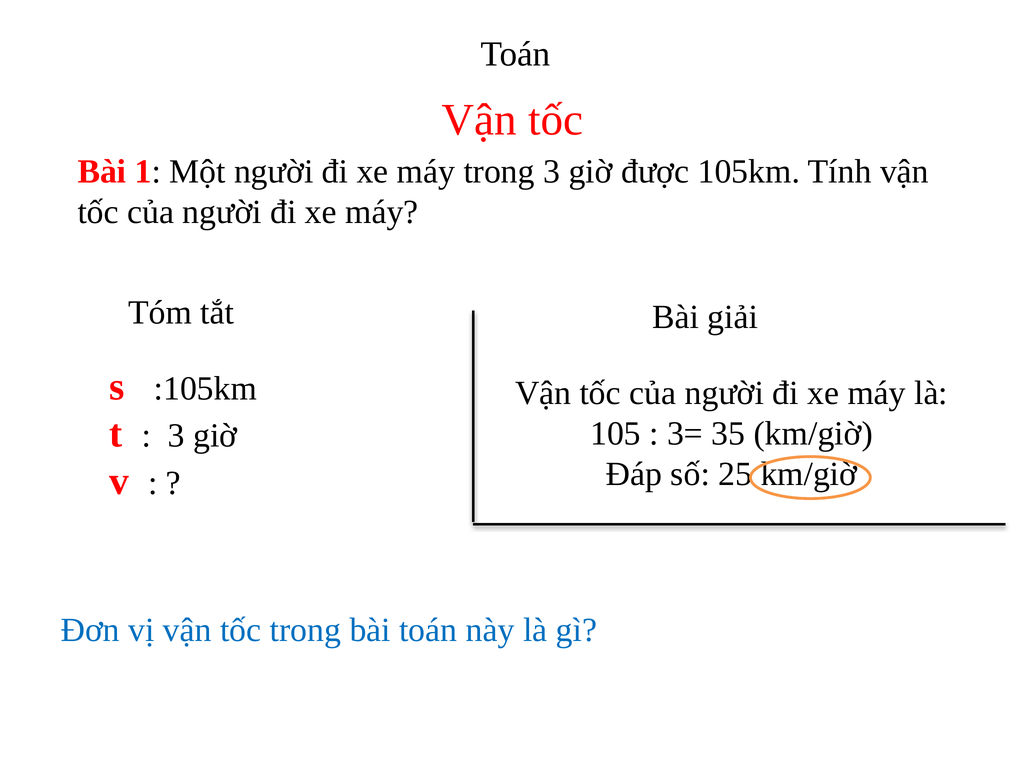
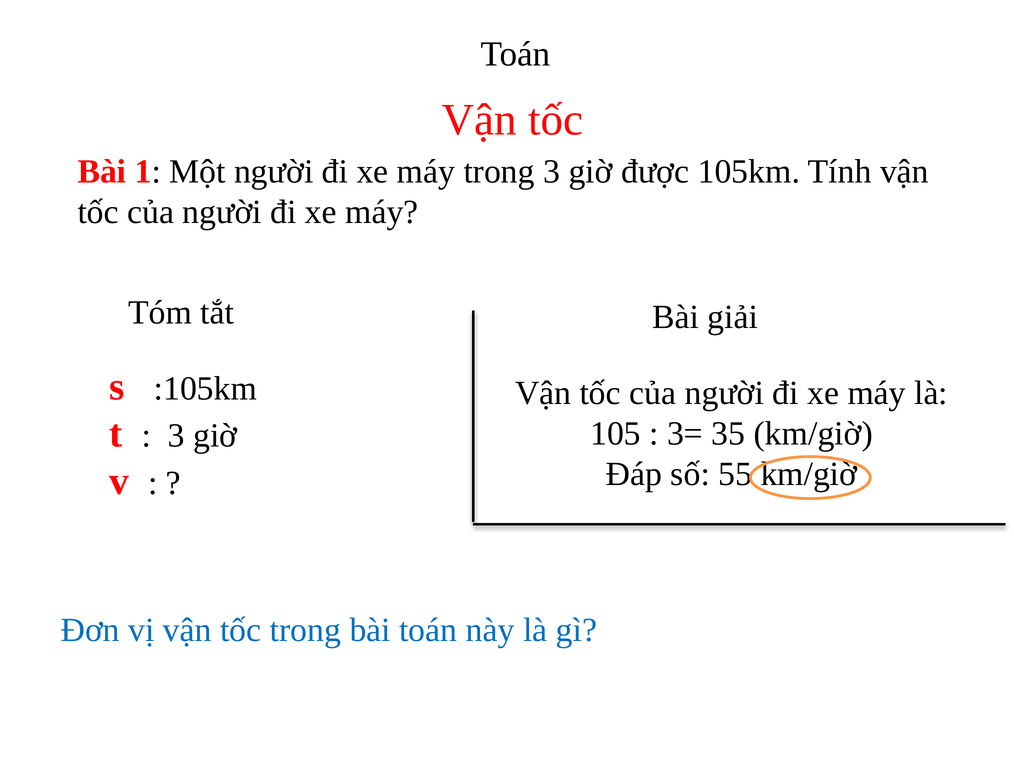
25: 25 -> 55 (735, 474)
